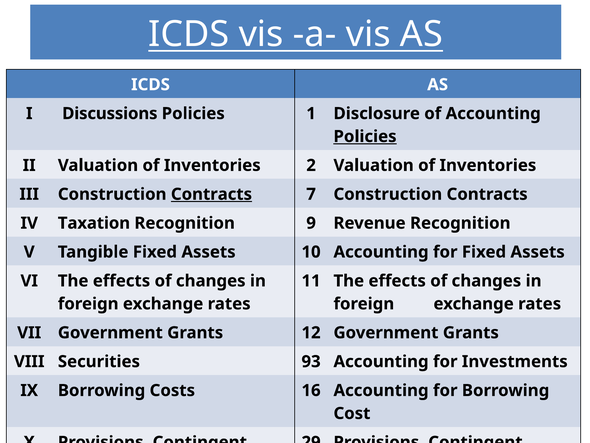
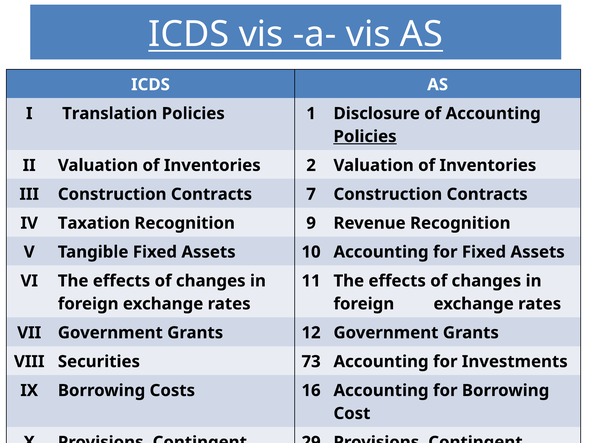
Discussions: Discussions -> Translation (110, 113)
Contracts underline: present -> none (211, 194)
93: 93 -> 73 (311, 361)
